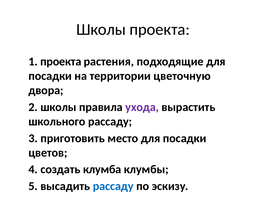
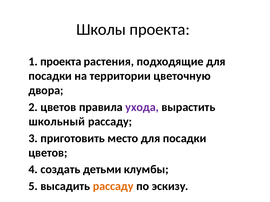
2 школы: школы -> цветов (58, 107)
школьного: школьного -> школьный (57, 122)
клумба: клумба -> детьми (102, 170)
рассаду colour: blue -> orange (113, 187)
